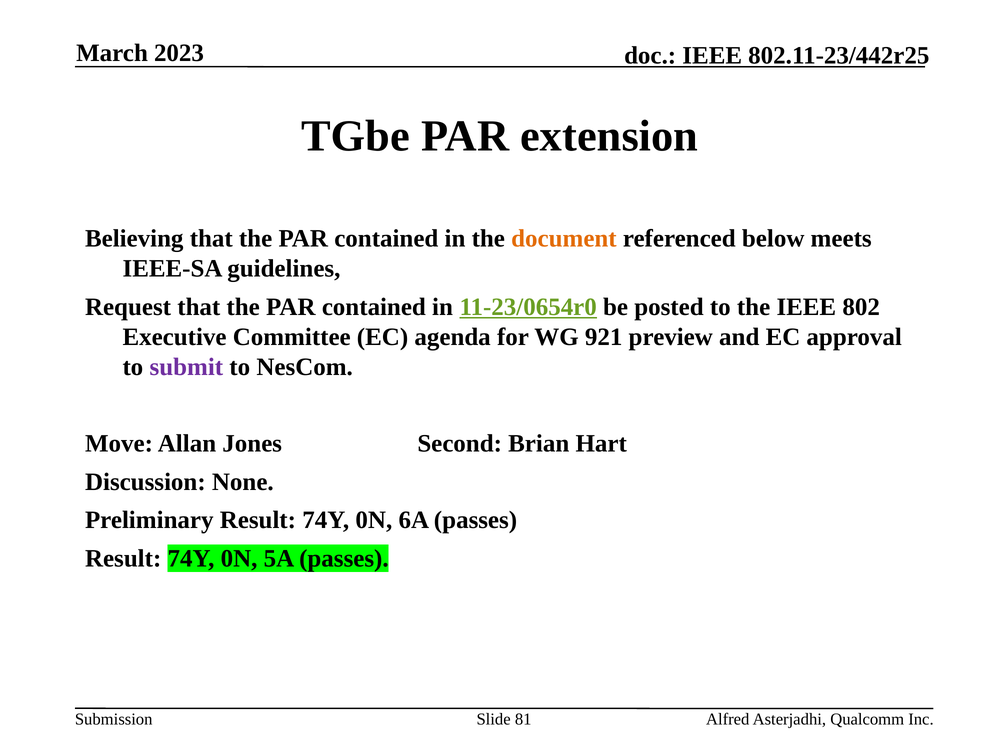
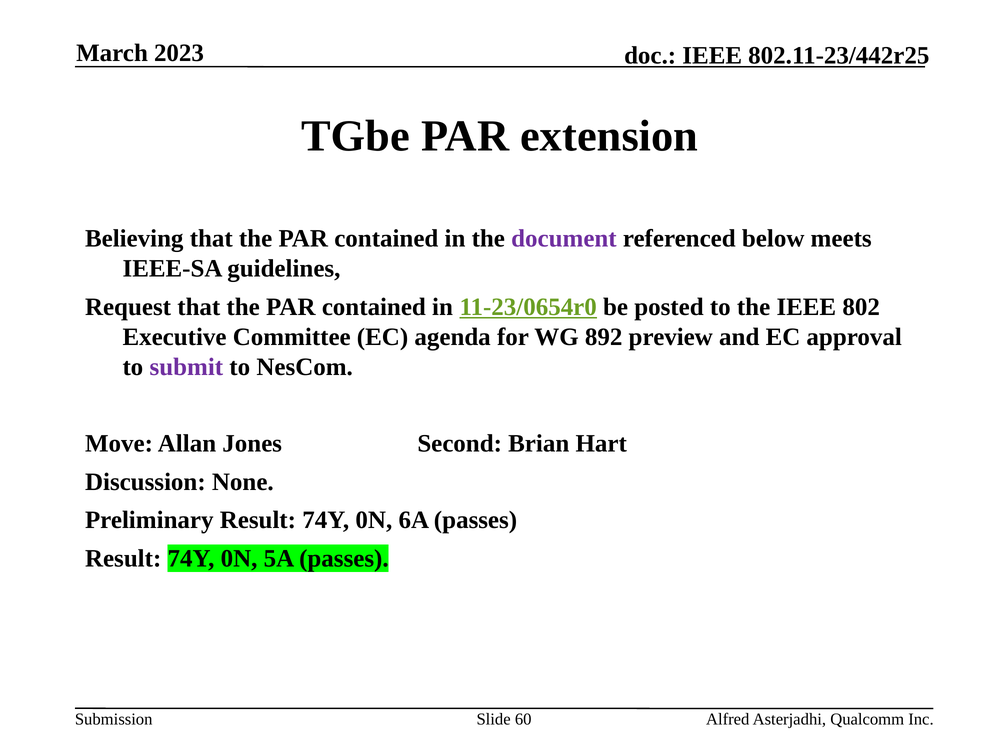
document colour: orange -> purple (564, 238)
921: 921 -> 892 (604, 337)
81: 81 -> 60 (523, 719)
